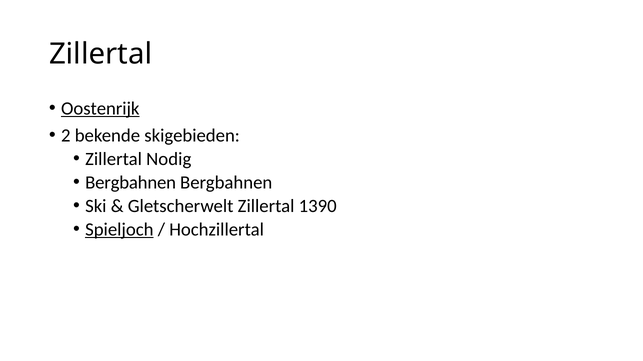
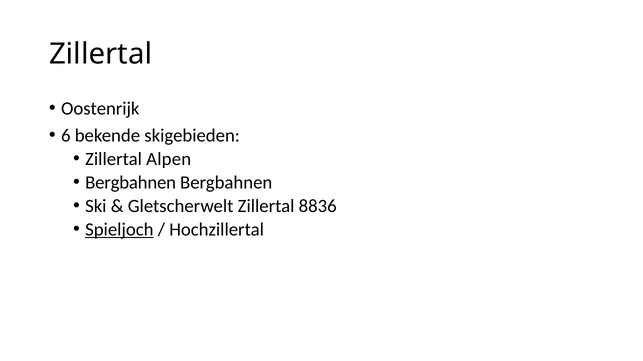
Oostenrijk underline: present -> none (100, 109)
2: 2 -> 6 (66, 136)
Nodig: Nodig -> Alpen (169, 159)
1390: 1390 -> 8836 (318, 206)
